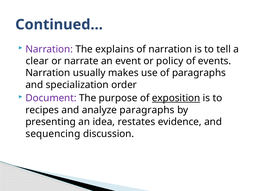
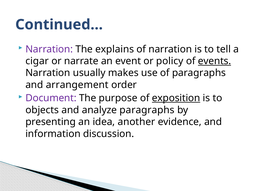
clear: clear -> cigar (37, 61)
events underline: none -> present (215, 61)
specialization: specialization -> arrangement (77, 85)
recipes: recipes -> objects (42, 110)
restates: restates -> another (136, 122)
sequencing: sequencing -> information (53, 134)
